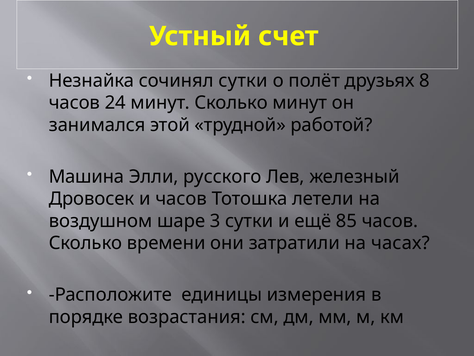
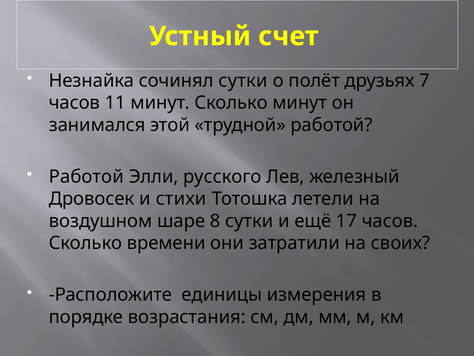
8: 8 -> 7 (425, 80)
24: 24 -> 11 (115, 103)
Машина: Машина -> Работой (86, 176)
и часов: часов -> стихи (181, 199)
3: 3 -> 8 (215, 221)
85: 85 -> 17 (346, 221)
часах: часах -> своих (401, 243)
